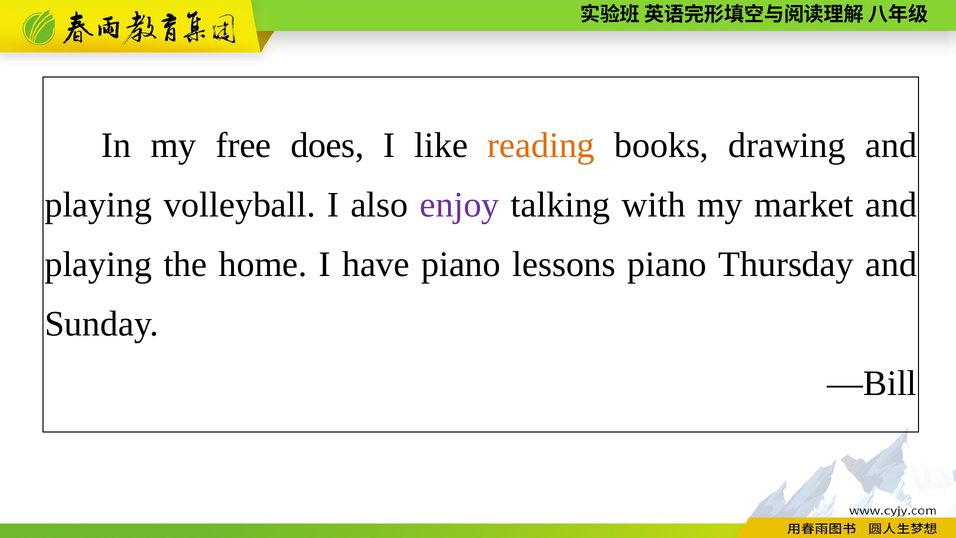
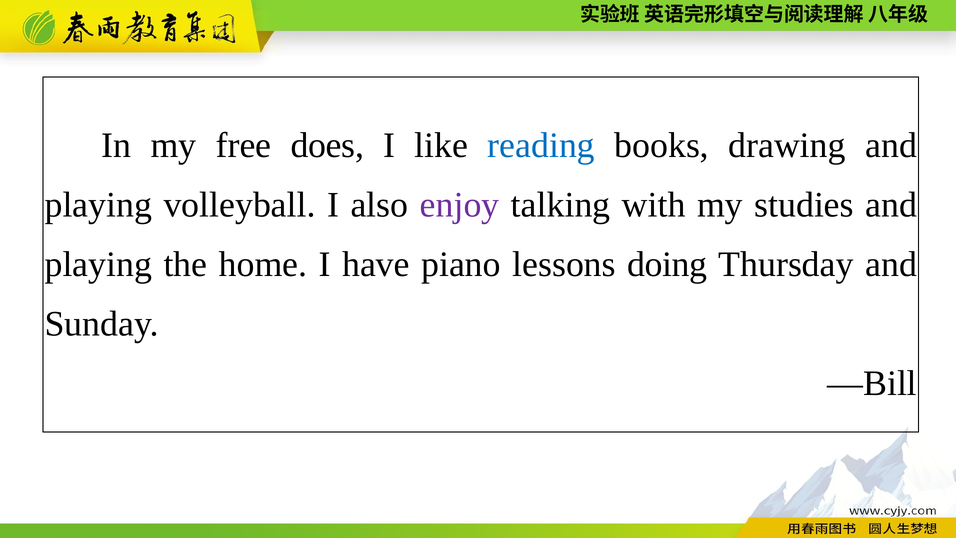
reading colour: orange -> blue (541, 146)
market: market -> studies (804, 205)
lessons piano: piano -> doing (667, 265)
